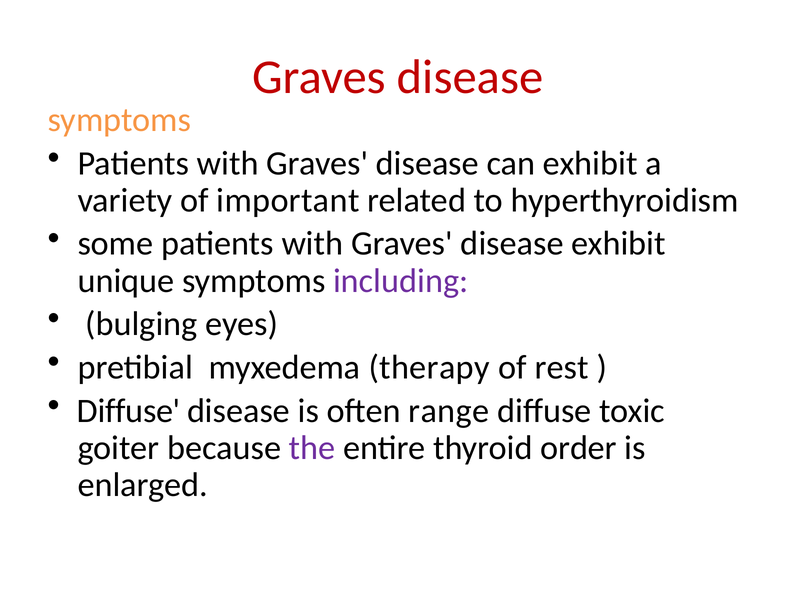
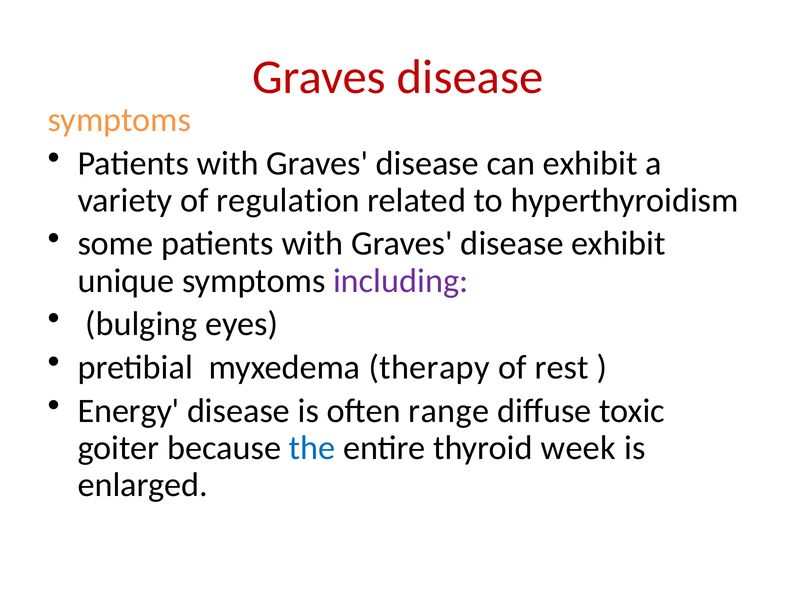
important: important -> regulation (288, 200)
Diffuse: Diffuse -> Energy (129, 411)
the colour: purple -> blue (312, 448)
order: order -> week (578, 448)
